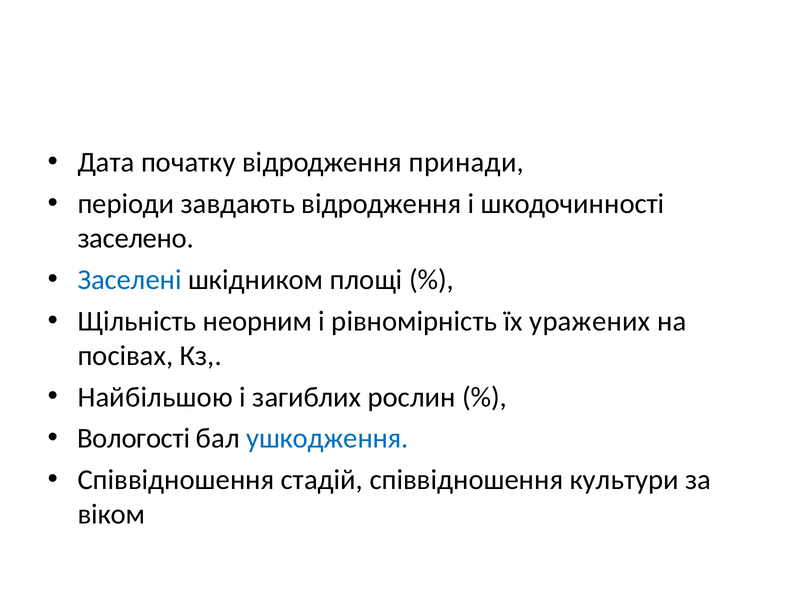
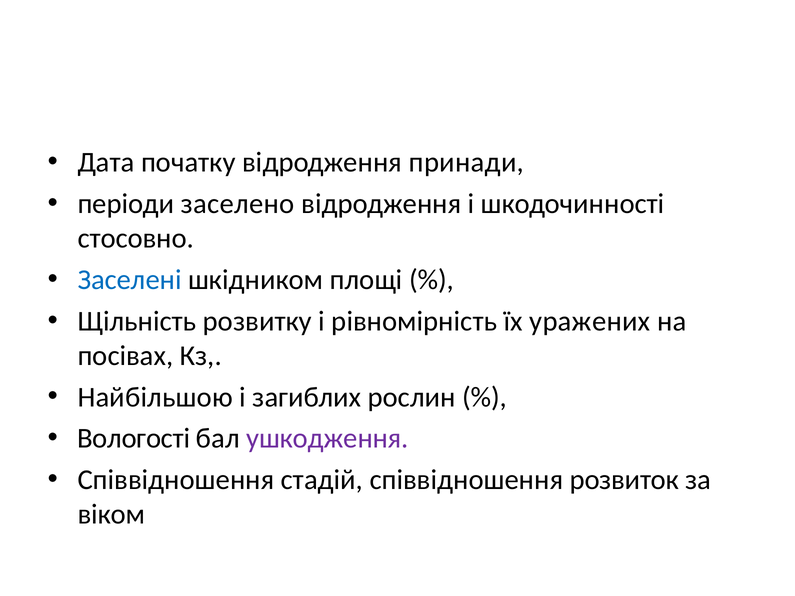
завдають: завдають -> заселено (238, 204)
заселено: заселено -> стосовно (136, 238)
неорним: неорним -> розвитку (257, 321)
ушкодження colour: blue -> purple (327, 439)
культури: культури -> розвиток (624, 480)
